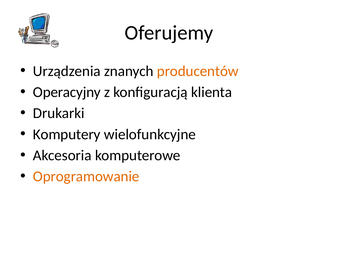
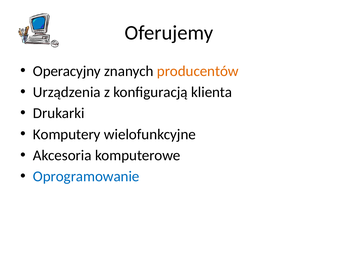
Urządzenia: Urządzenia -> Operacyjny (67, 71)
Operacyjny: Operacyjny -> Urządzenia (67, 92)
Oprogramowanie colour: orange -> blue (86, 176)
